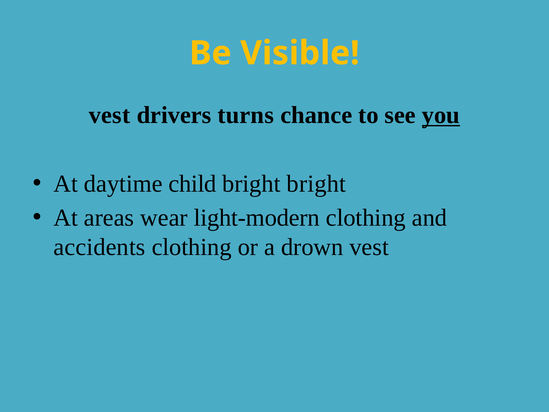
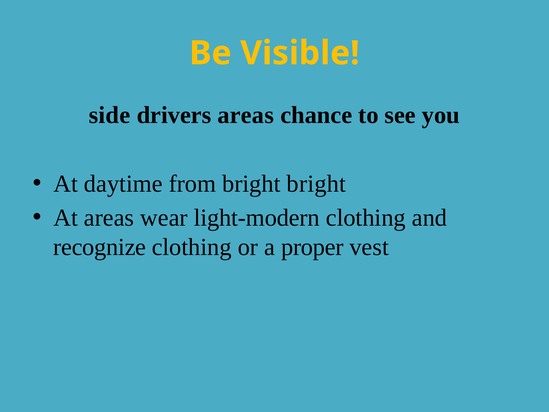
vest: vest -> side (109, 115)
drivers turns: turns -> areas (246, 115)
you underline: present -> none (441, 115)
child: child -> from (192, 184)
accidents: accidents -> recognize (100, 247)
drown: drown -> proper (312, 247)
